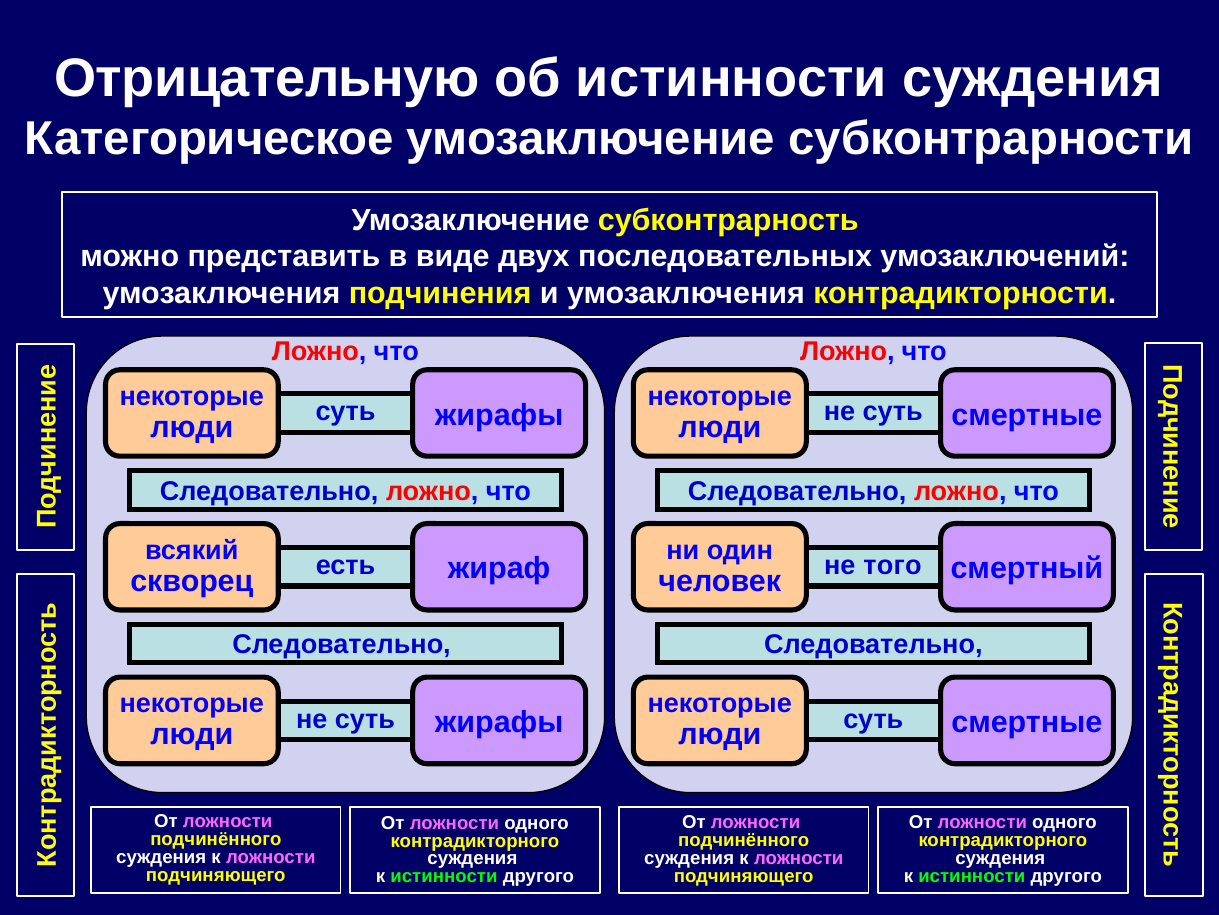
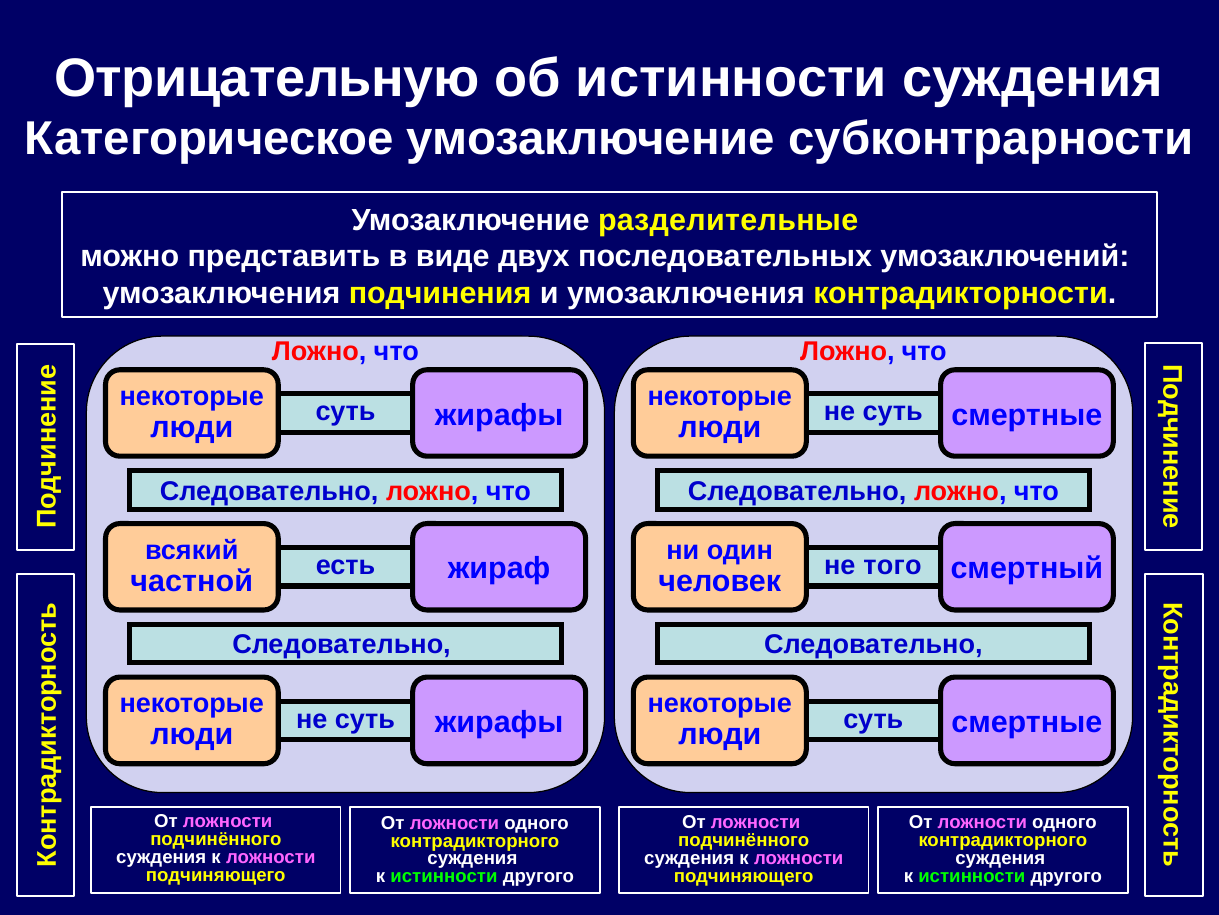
субконтрарность: субконтрарность -> разделительные (728, 220)
скворец: скворец -> частной (192, 581)
